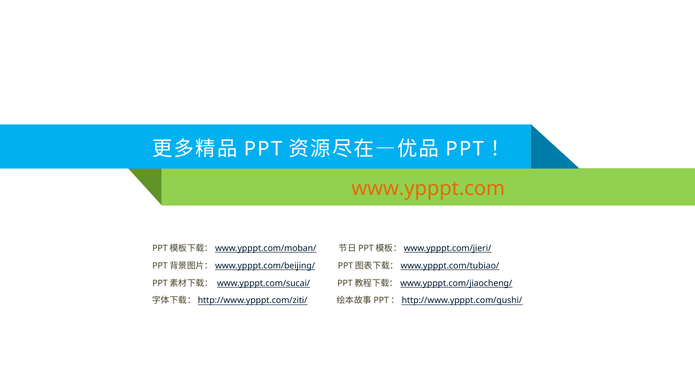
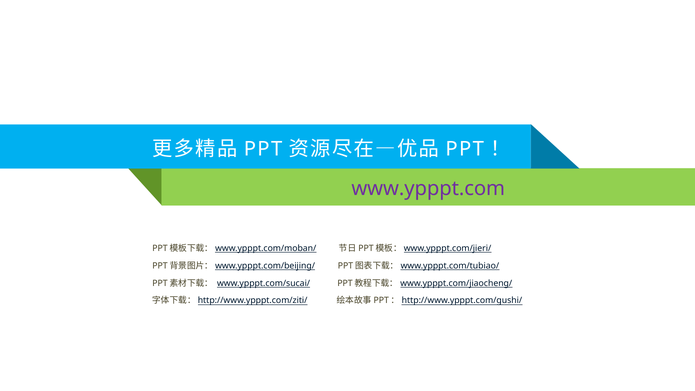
www.ypppt.com colour: orange -> purple (428, 188)
